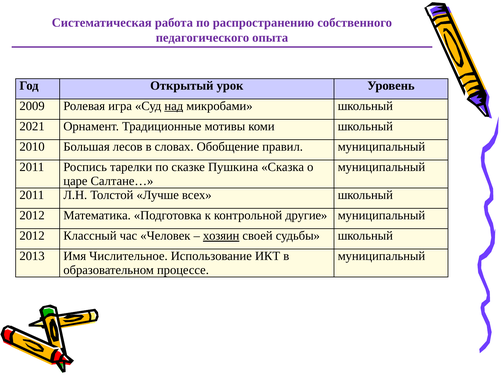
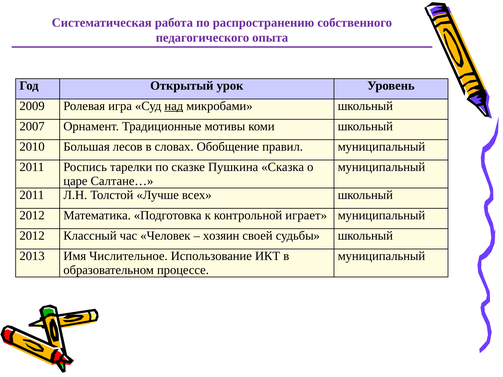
2021: 2021 -> 2007 (32, 126)
другие: другие -> играет (306, 216)
хозяин underline: present -> none (221, 236)
